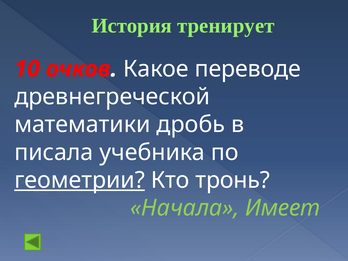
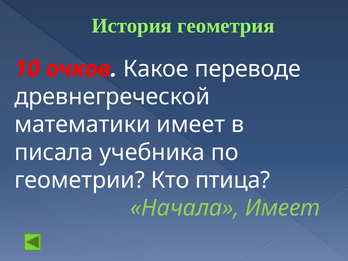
тренирует: тренирует -> геометрия (226, 26)
математики дробь: дробь -> имеет (191, 125)
геометрии underline: present -> none (80, 180)
тронь: тронь -> птица (233, 180)
